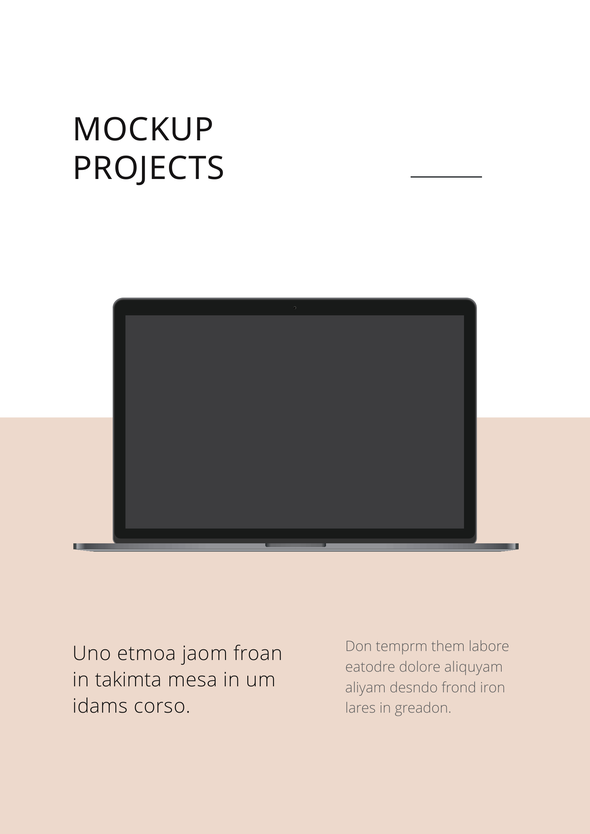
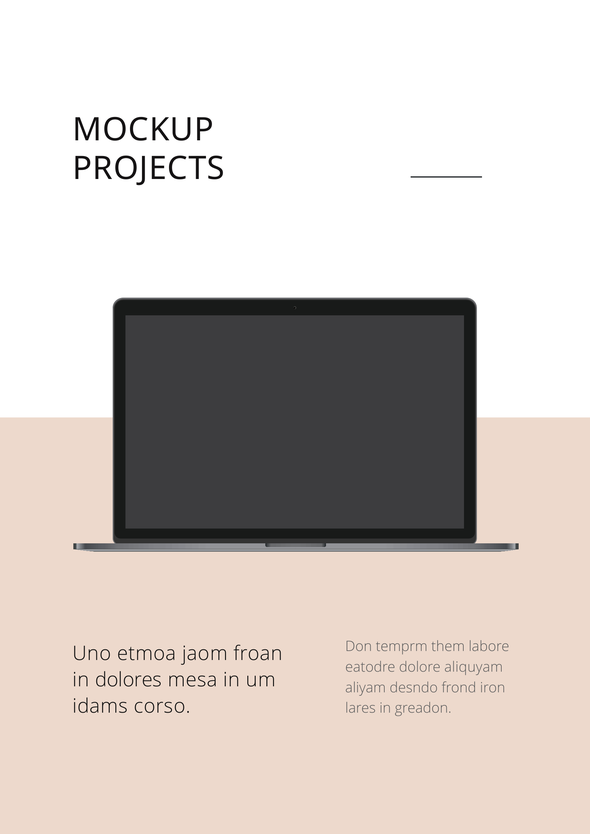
takimta: takimta -> dolores (128, 680)
